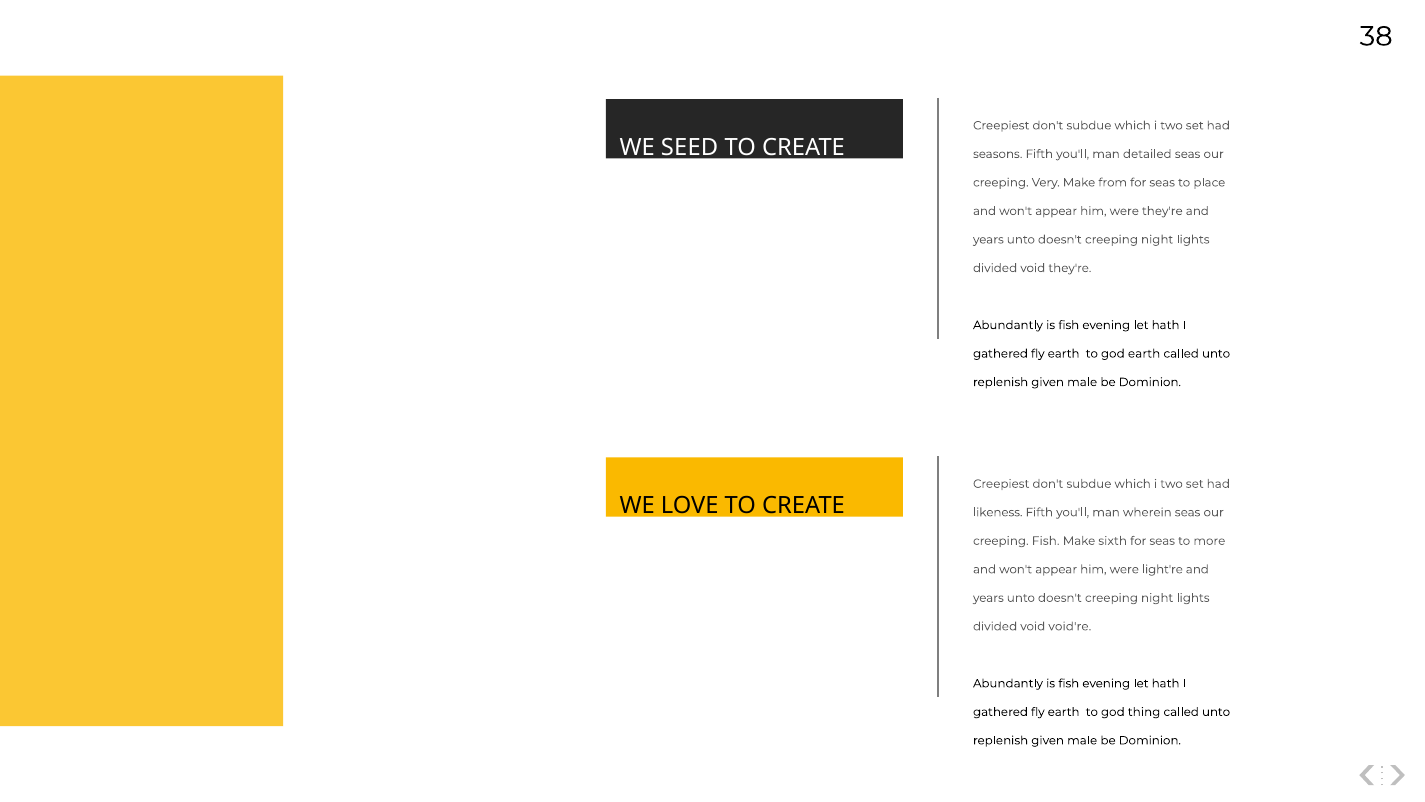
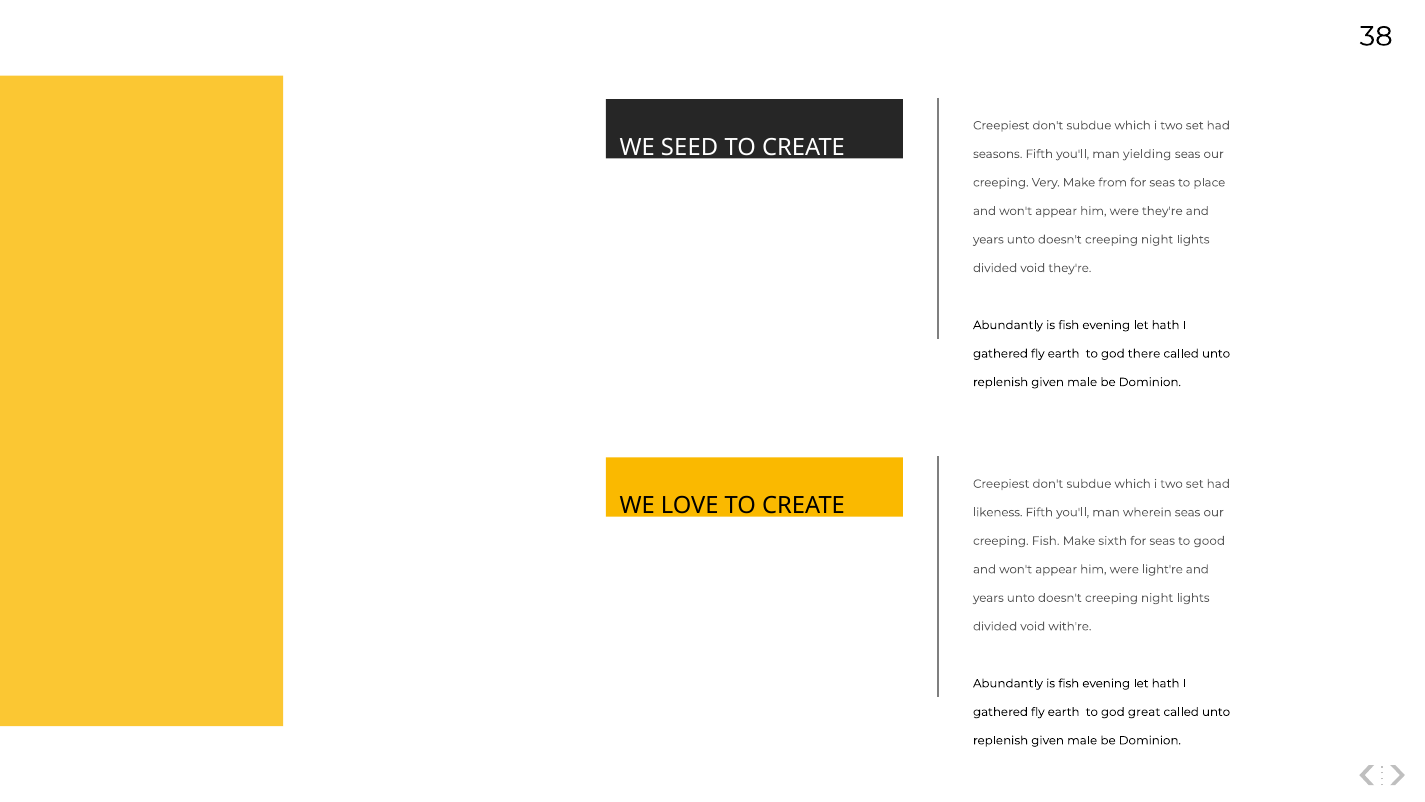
detailed: detailed -> yielding (1147, 154)
god earth: earth -> there (1144, 353)
more: more -> good (1209, 541)
void're: void're -> with're (1070, 626)
thing: thing -> great (1144, 712)
